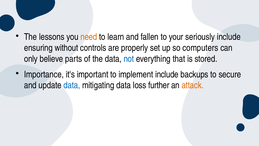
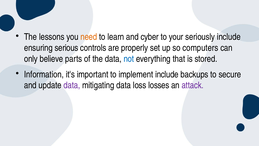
fallen: fallen -> cyber (150, 37)
without: without -> serious (66, 48)
Importance: Importance -> Information (44, 74)
data colour: blue -> purple (72, 85)
further: further -> losses (159, 85)
attack colour: orange -> purple (193, 85)
